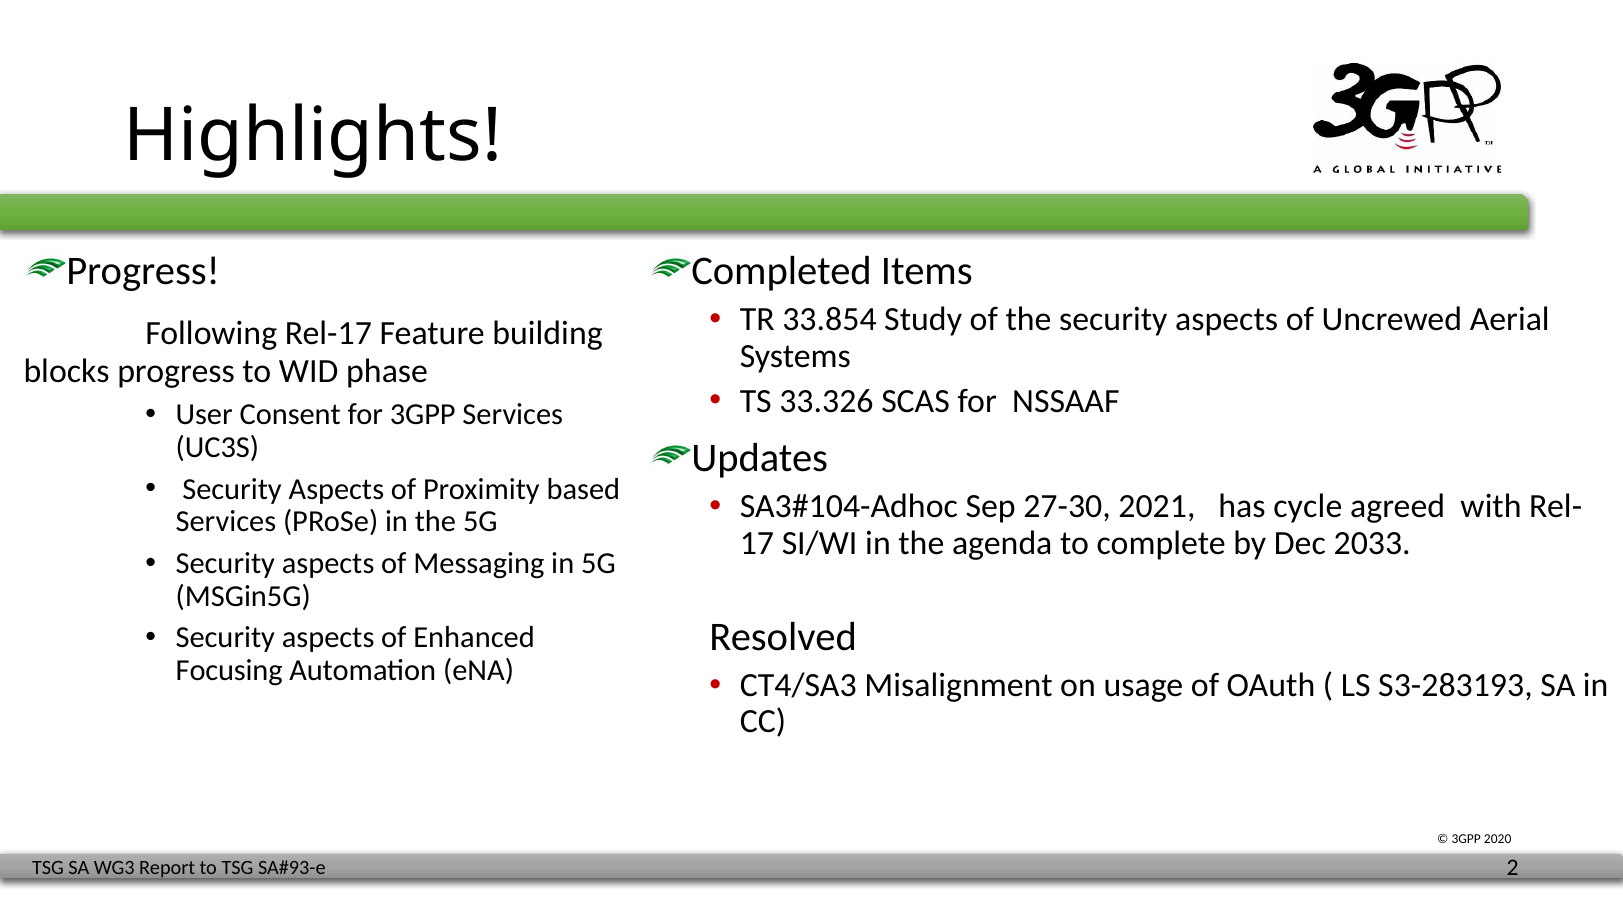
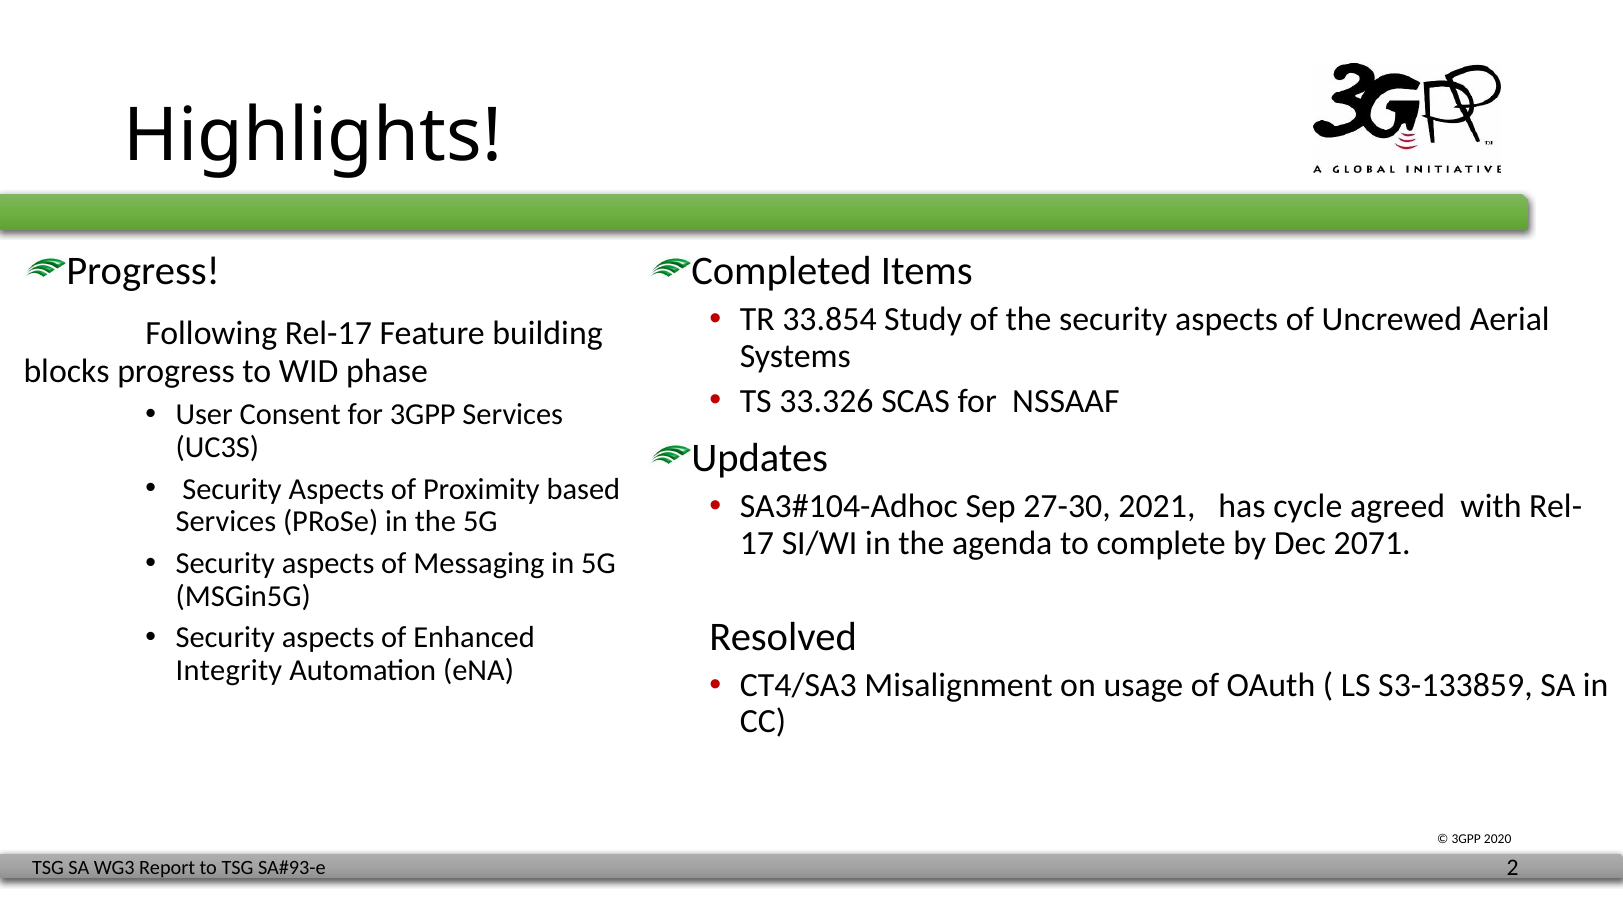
2033: 2033 -> 2071 (1372, 543)
Focusing: Focusing -> Integrity (229, 670)
S3-283193: S3-283193 -> S3-133859 (1455, 685)
